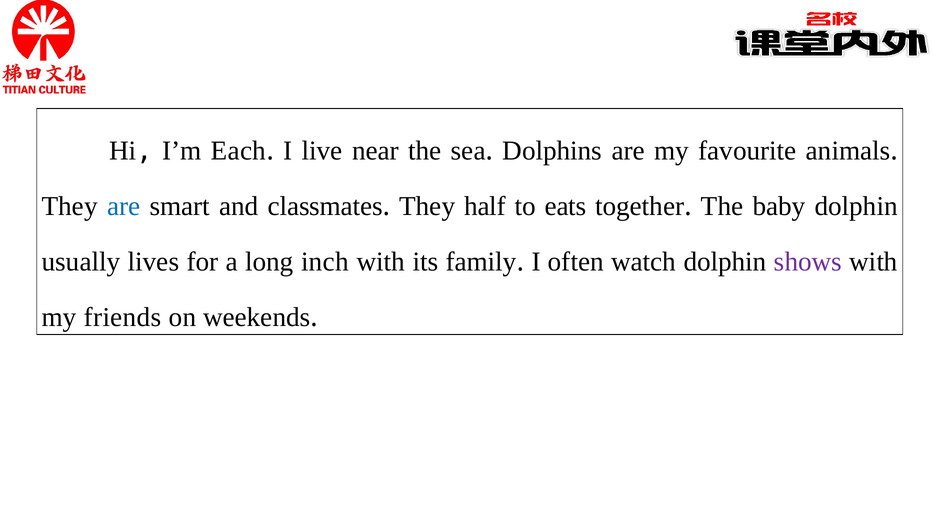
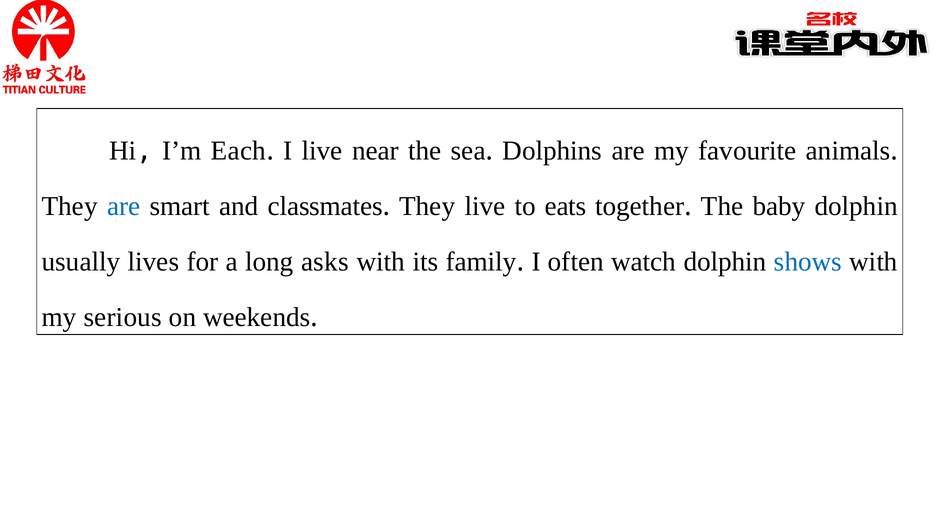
They half: half -> live (485, 206)
inch: inch -> asks (325, 261)
shows colour: purple -> blue (808, 261)
friends: friends -> serious (123, 317)
